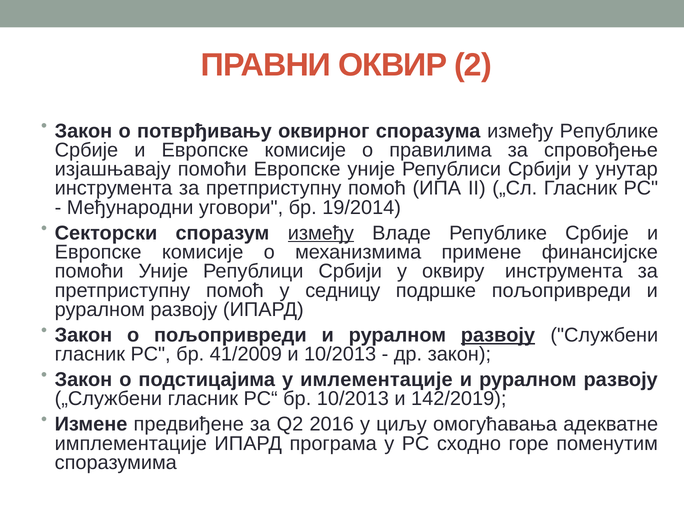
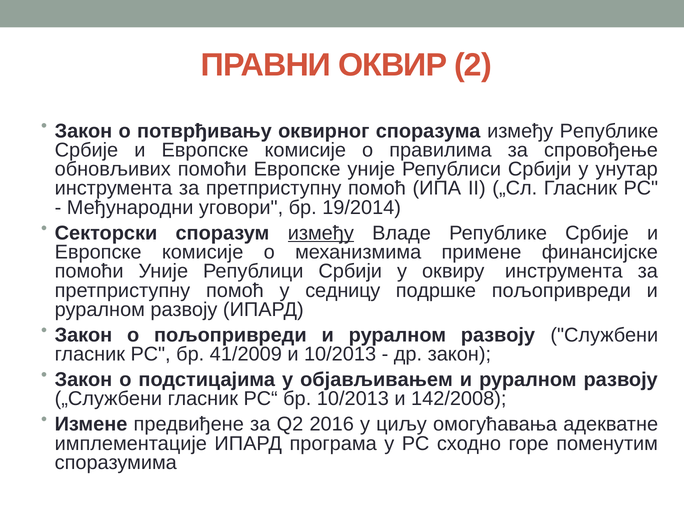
изјашњавају: изјашњавају -> обновљивих (113, 169)
развоју underline: present -> none (498, 335)
имлементације: имлементације -> објављивањем (376, 380)
142/2019: 142/2019 -> 142/2008 (459, 399)
